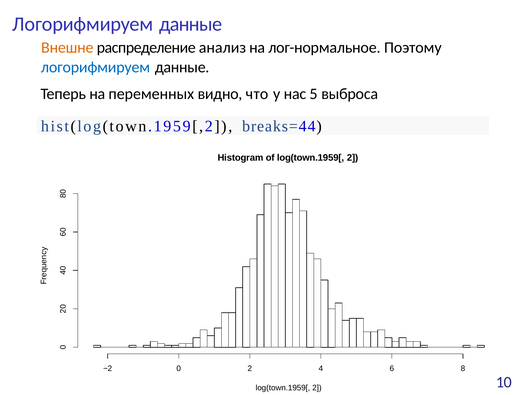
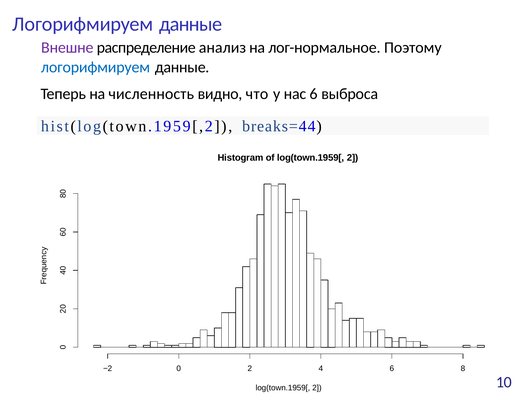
Внешне colour: orange -> purple (67, 48)
переменных: переменных -> численность (151, 94)
нас 5: 5 -> 6 (314, 94)
